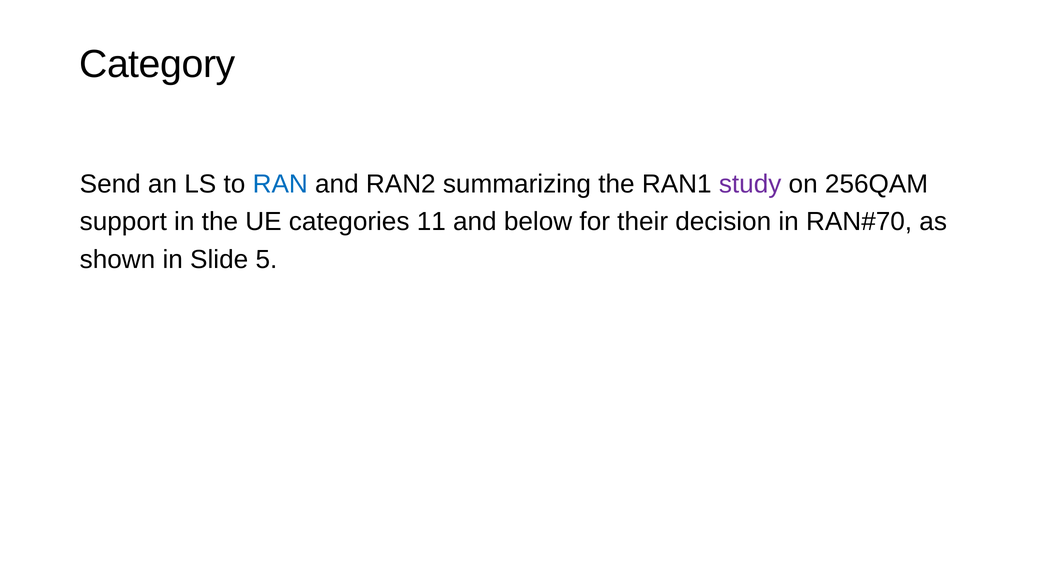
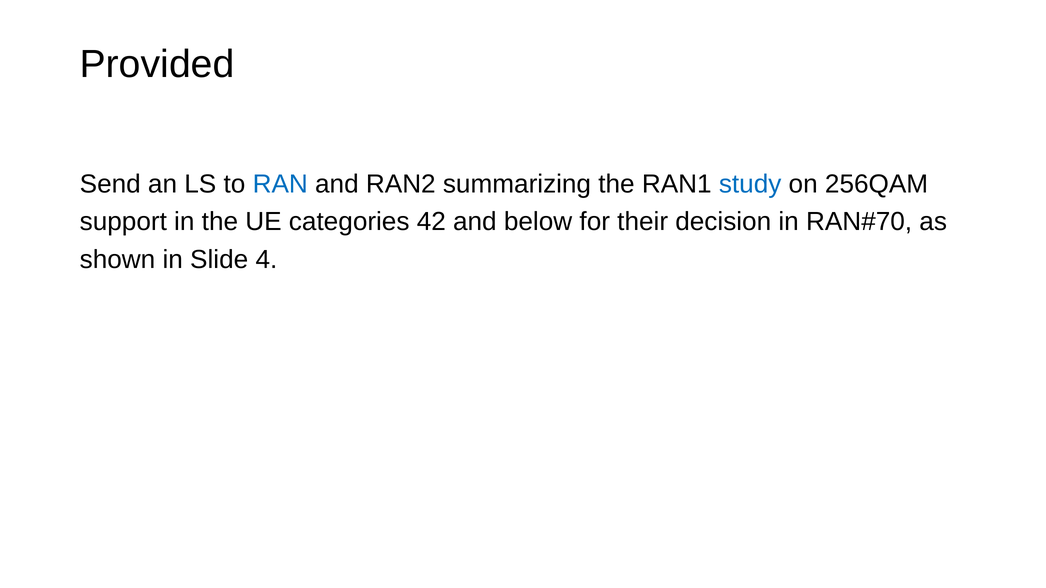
Category: Category -> Provided (157, 64)
study colour: purple -> blue (750, 184)
11: 11 -> 42 (431, 222)
5: 5 -> 4 (266, 260)
